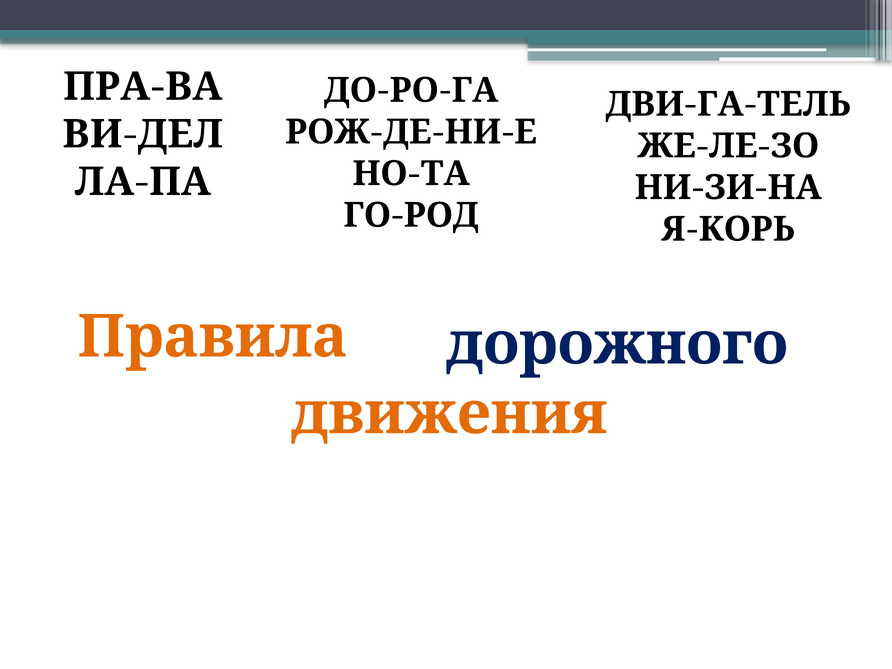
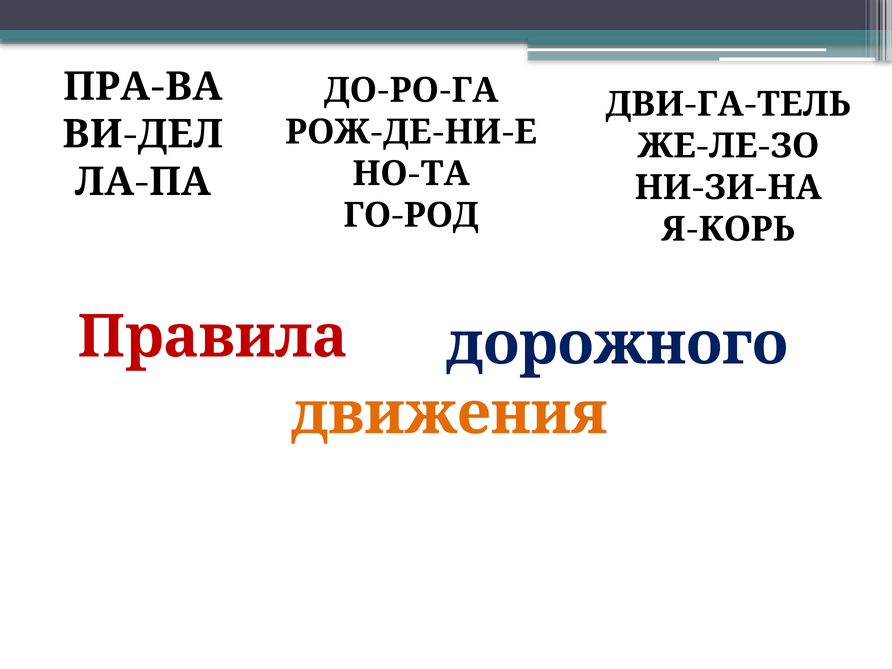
Правила colour: orange -> red (213, 337)
